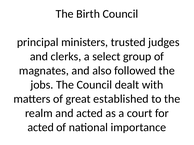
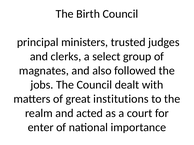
established: established -> institutions (121, 99)
acted: acted -> enter (41, 128)
